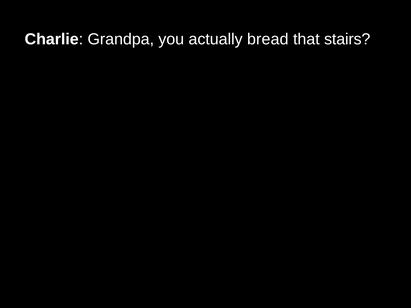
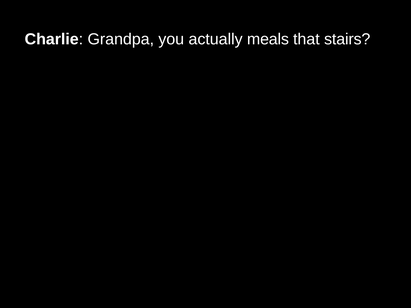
bread: bread -> meals (268, 39)
